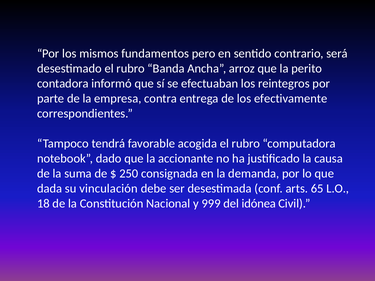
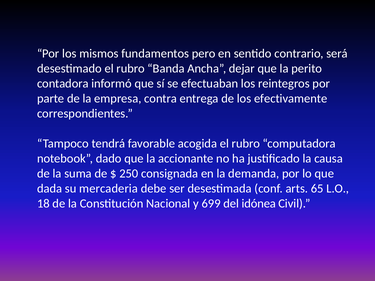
arroz: arroz -> dejar (242, 69)
vinculación: vinculación -> mercaderia (109, 189)
999: 999 -> 699 (211, 204)
